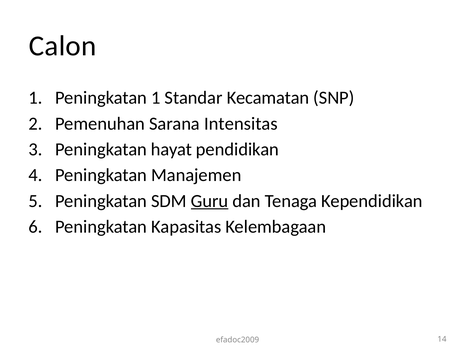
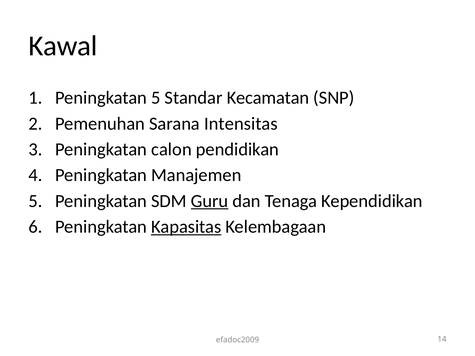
Calon: Calon -> Kawal (63, 46)
Peningkatan 1: 1 -> 5 (156, 98)
hayat: hayat -> calon (171, 149)
Kapasitas underline: none -> present (186, 227)
